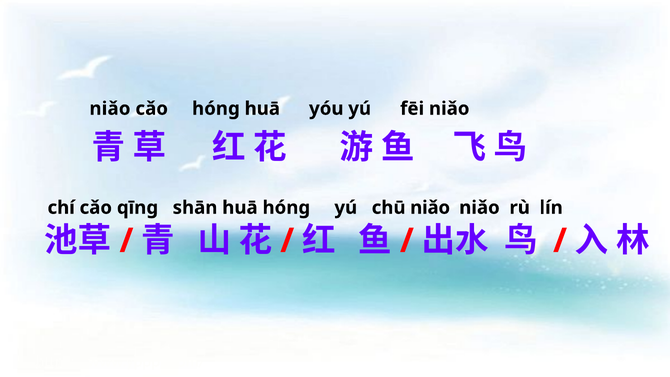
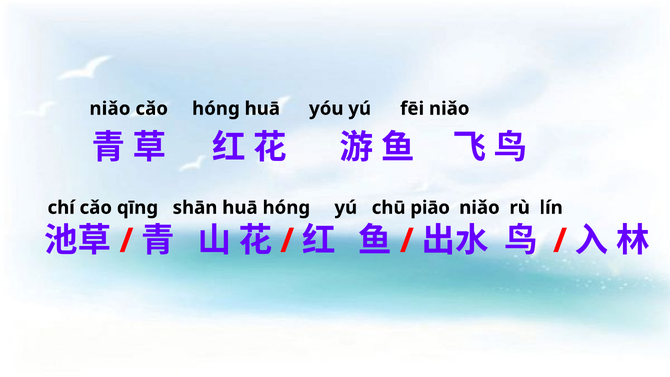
chū niǎo: niǎo -> piāo (430, 208)
